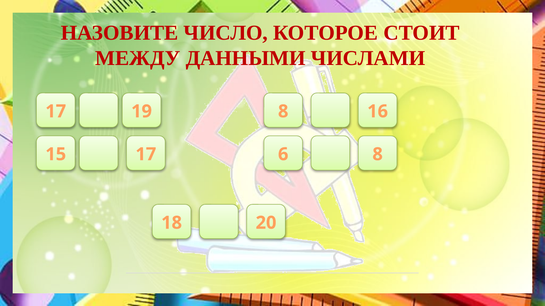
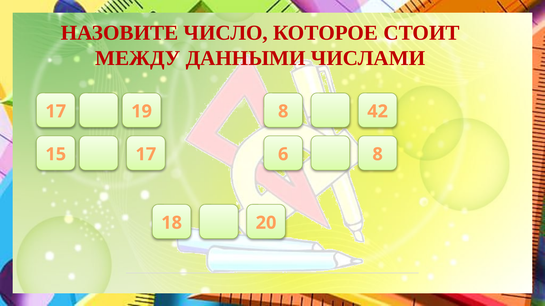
16: 16 -> 42 (378, 112)
